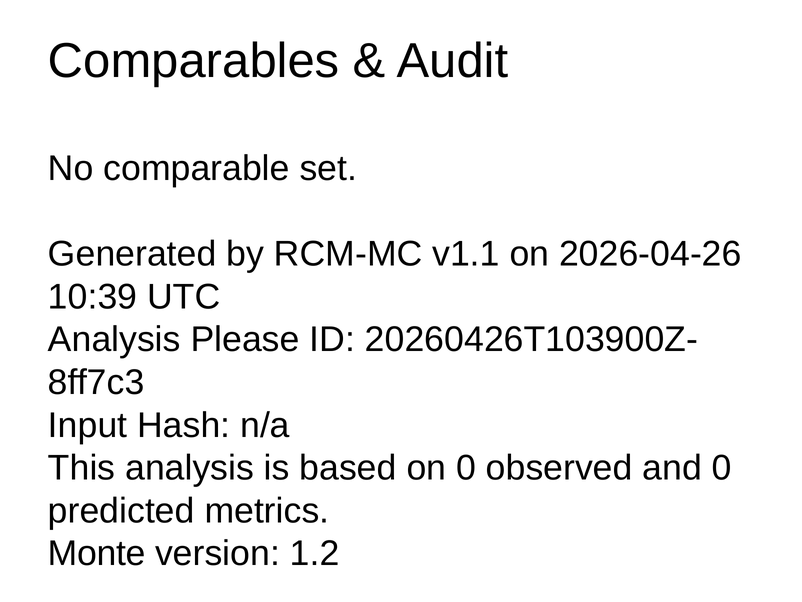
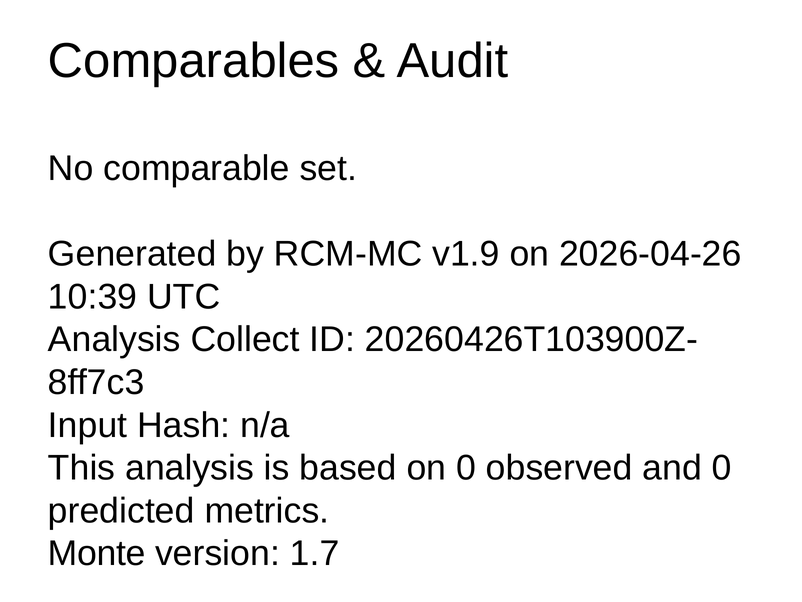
v1.1: v1.1 -> v1.9 (466, 254)
Please: Please -> Collect (245, 339)
1.2: 1.2 -> 1.7 (315, 553)
